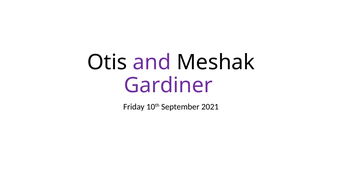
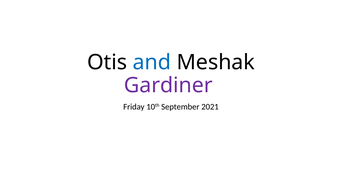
and colour: purple -> blue (152, 62)
